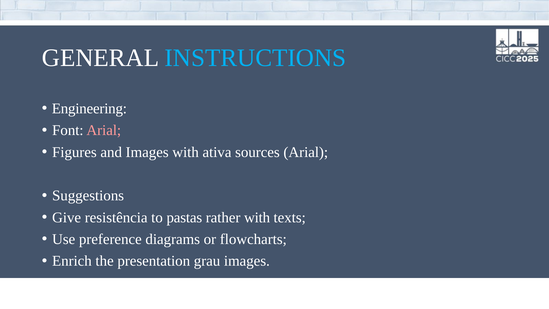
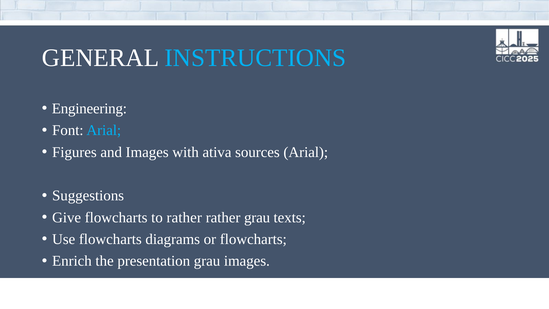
Arial colour: pink -> light blue (104, 130)
Give resistência: resistência -> flowcharts (116, 217)
to pastas: pastas -> rather (184, 217)
rather with: with -> grau (257, 217)
Use preference: preference -> flowcharts (110, 239)
